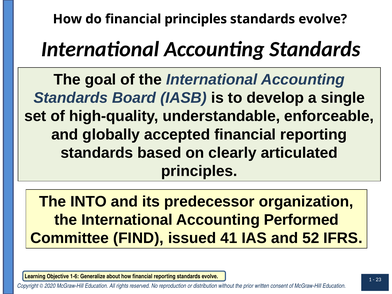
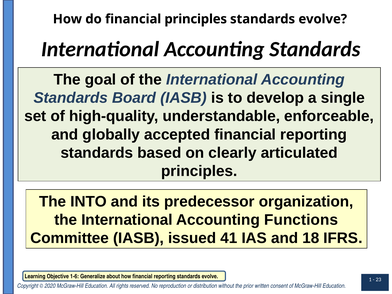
Performed: Performed -> Functions (301, 220)
Committee FIND: FIND -> IASB (138, 238)
52: 52 -> 18 (311, 238)
